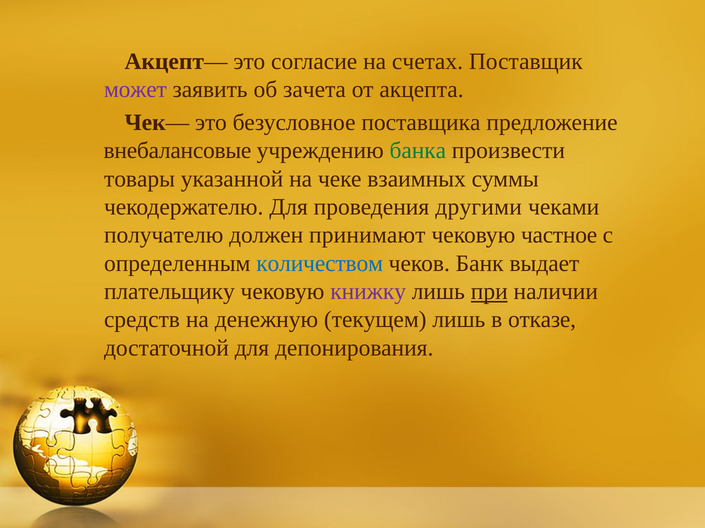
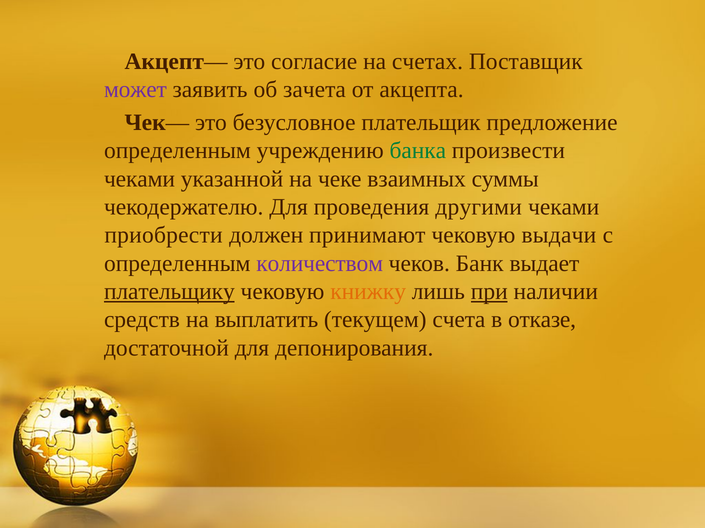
поставщика: поставщика -> плательщик (421, 123)
внебалансовые: внебалансовые -> определенным (177, 151)
товары: товары -> чеками (140, 179)
получателю: получателю -> приобрести (164, 235)
частное: частное -> выдачи (559, 235)
количеством colour: blue -> purple (320, 264)
плательщику underline: none -> present (169, 292)
книжку colour: purple -> orange (368, 292)
денежную: денежную -> выплатить (267, 320)
текущем лишь: лишь -> счета (459, 320)
